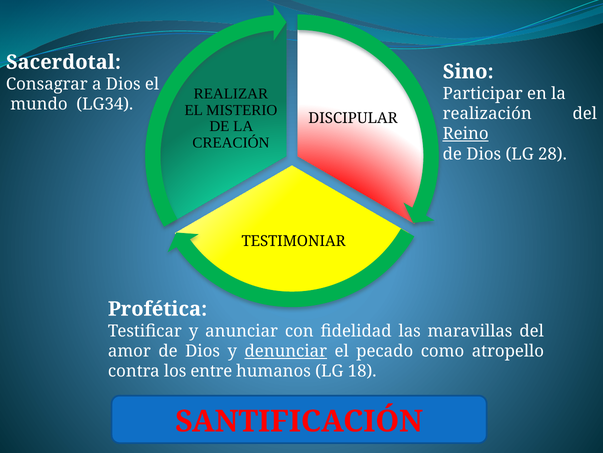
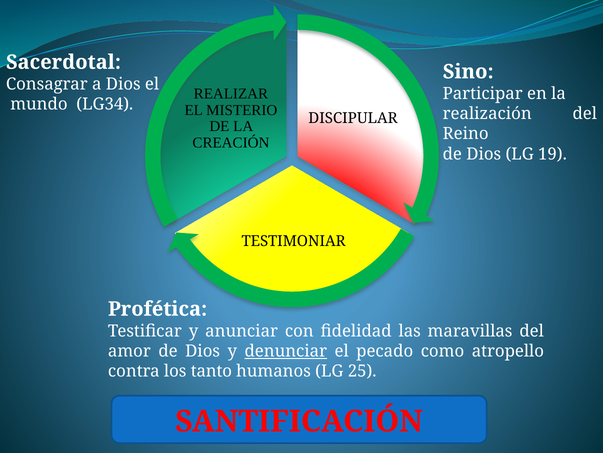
Reino underline: present -> none (466, 134)
28: 28 -> 19 (552, 154)
entre: entre -> tanto (211, 371)
18: 18 -> 25 (362, 371)
